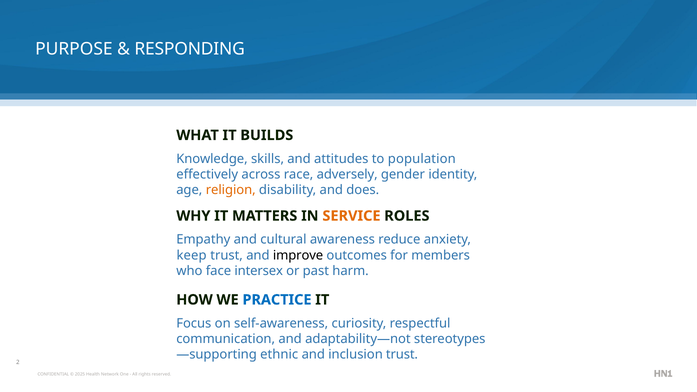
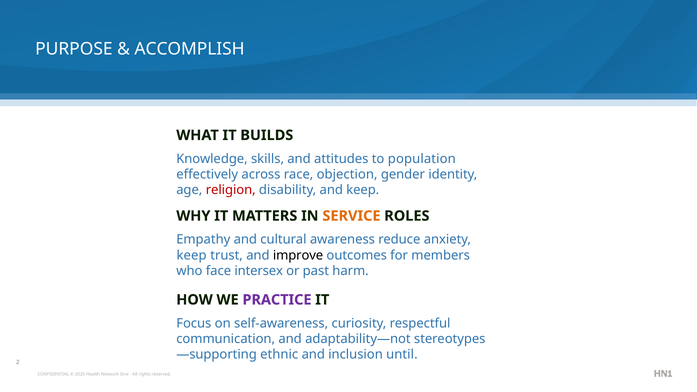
RESPONDING: RESPONDING -> ACCOMPLISH (190, 49)
adversely: adversely -> objection (347, 175)
religion colour: orange -> red (231, 190)
and does: does -> keep (363, 190)
PRACTICE colour: blue -> purple (277, 300)
inclusion trust: trust -> until (402, 355)
